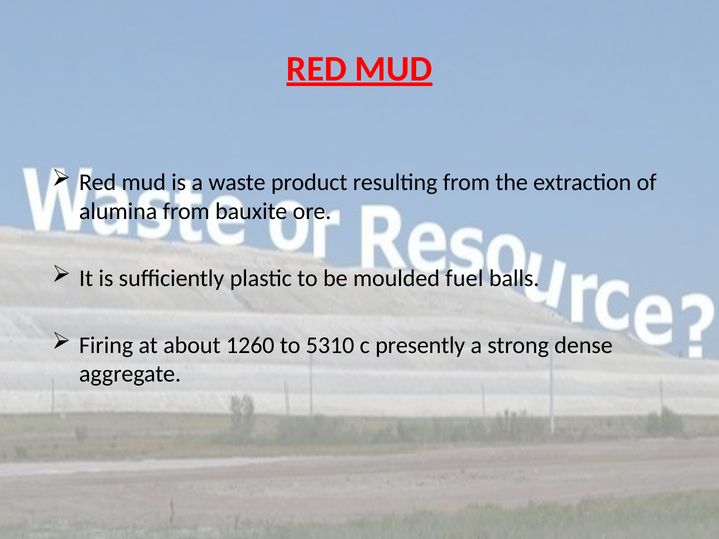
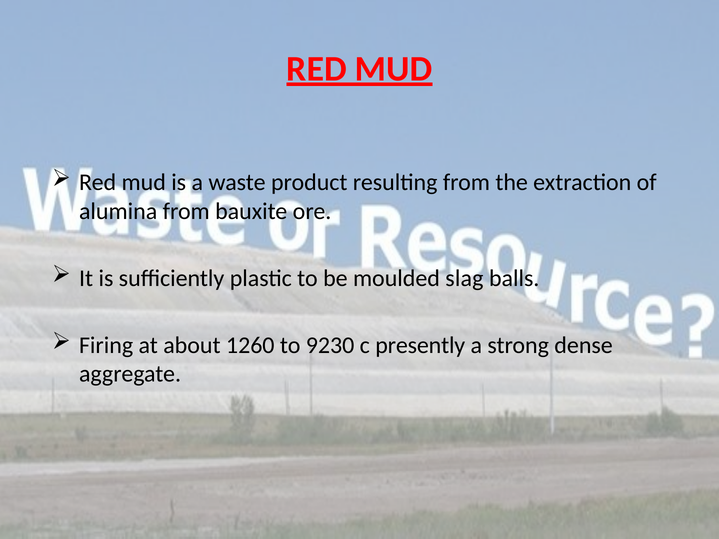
fuel: fuel -> slag (464, 278)
5310: 5310 -> 9230 (330, 346)
